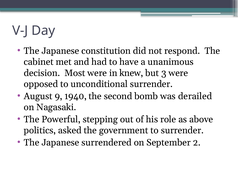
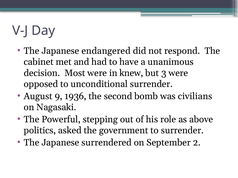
constitution: constitution -> endangered (106, 51)
1940: 1940 -> 1936 (76, 96)
derailed: derailed -> civilians (195, 96)
